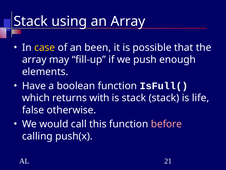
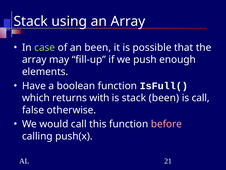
case colour: yellow -> light green (45, 47)
stack stack: stack -> been (164, 98)
is life: life -> call (201, 98)
